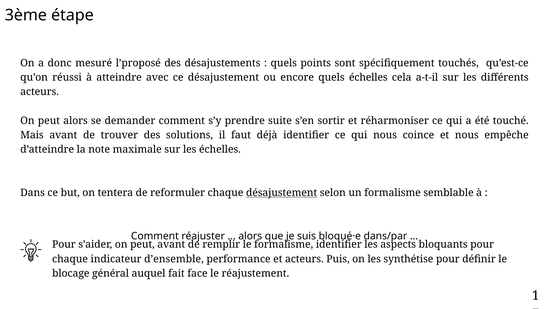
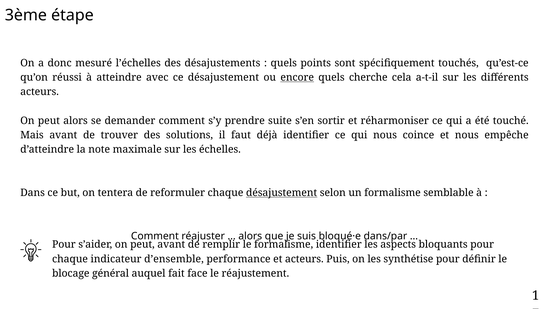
l’proposé: l’proposé -> l’échelles (138, 63)
encore underline: none -> present (297, 77)
quels échelles: échelles -> cherche (368, 77)
